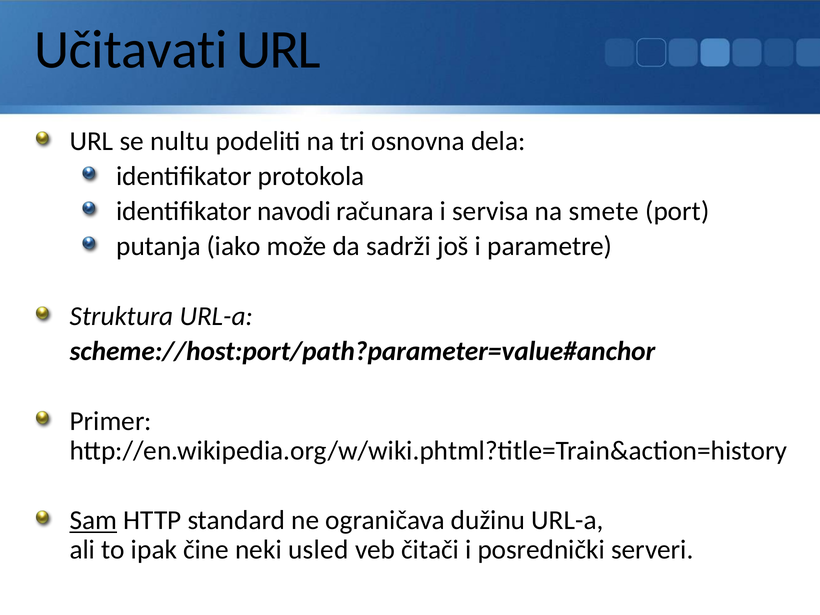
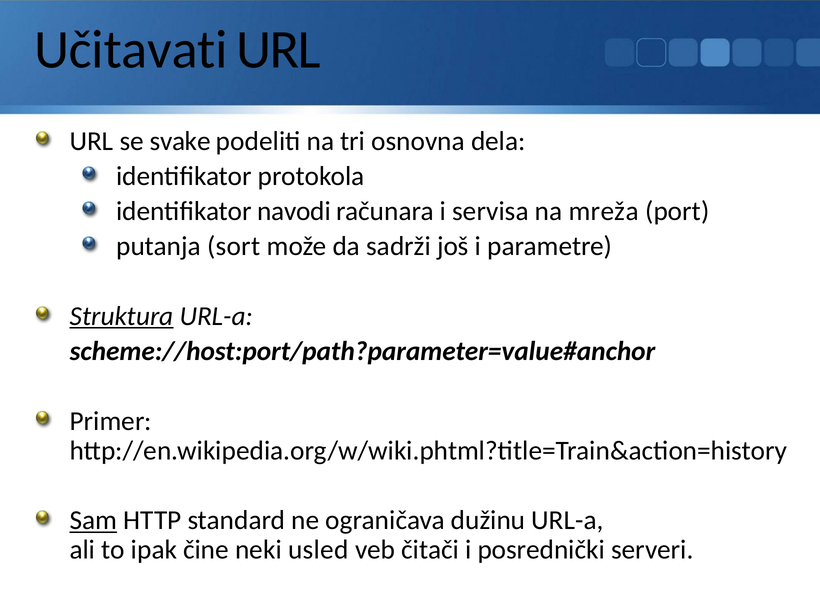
nultu: nultu -> svake (180, 141)
smete: smete -> mreža (604, 211)
iako: iako -> sort (234, 246)
Struktura underline: none -> present (122, 316)
